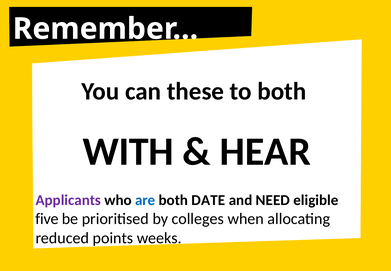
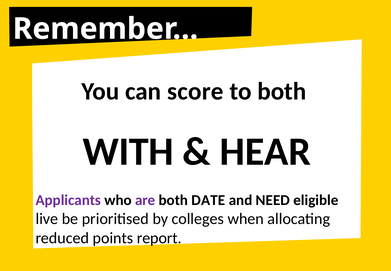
these: these -> score (195, 91)
are colour: blue -> purple (145, 200)
five: five -> live (47, 219)
weeks: weeks -> report (159, 238)
